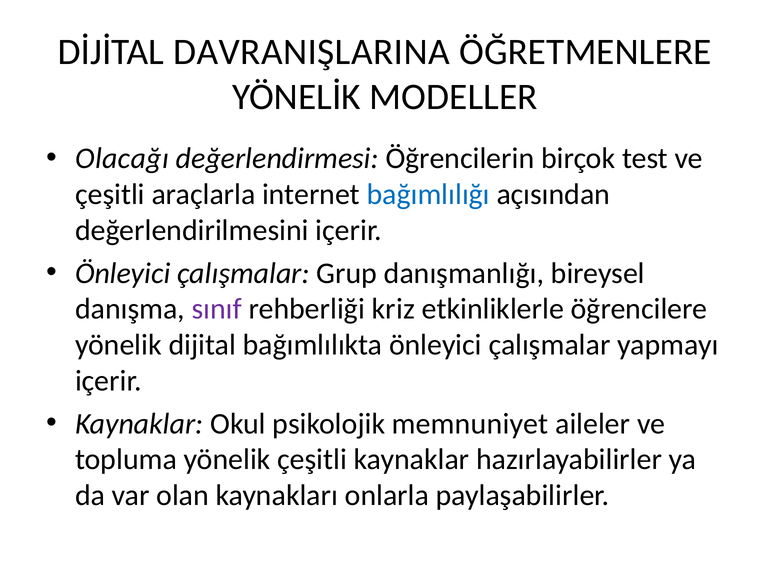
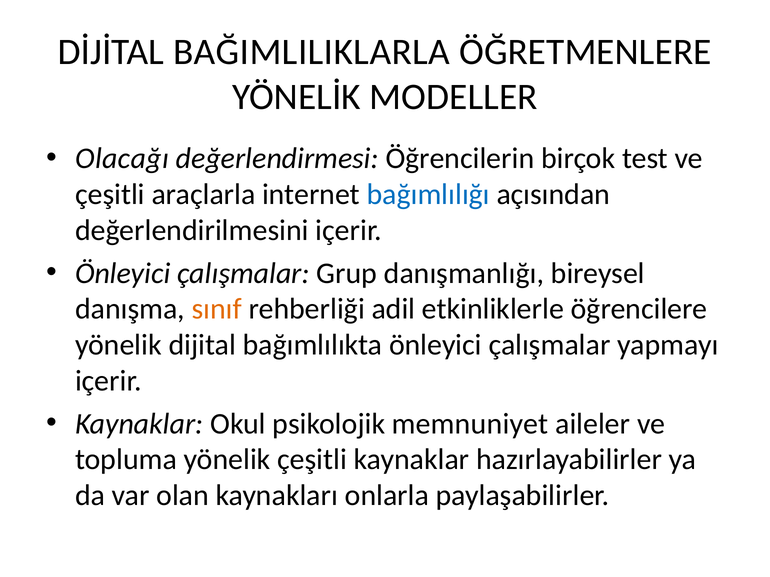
DAVRANIŞLARINA: DAVRANIŞLARINA -> BAĞIMLILIKLARLA (312, 52)
sınıf colour: purple -> orange (217, 309)
kriz: kriz -> adil (393, 309)
